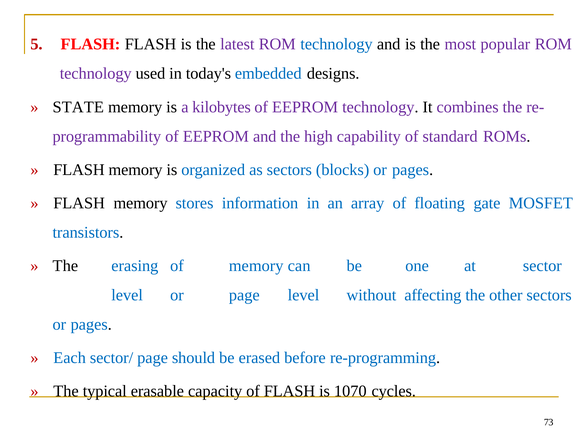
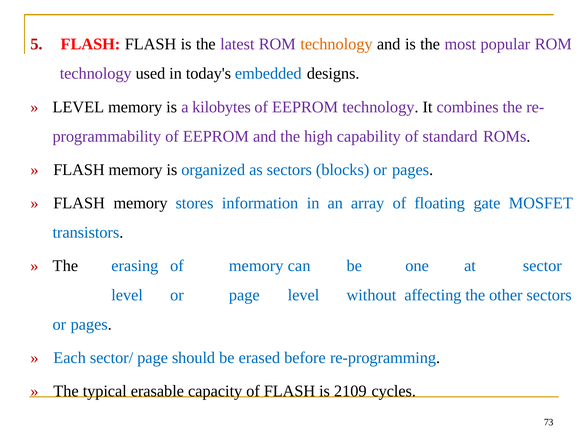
technology colour: blue -> orange (337, 44)
STATE: STATE -> LEVEL (78, 107)
1070: 1070 -> 2109 (350, 391)
